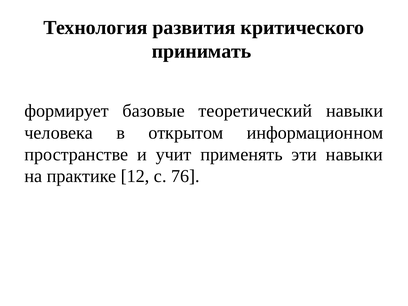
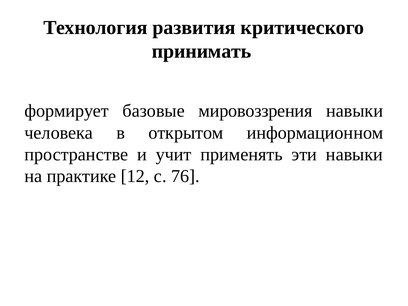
теоретический: теоретический -> мировоззрения (256, 111)
